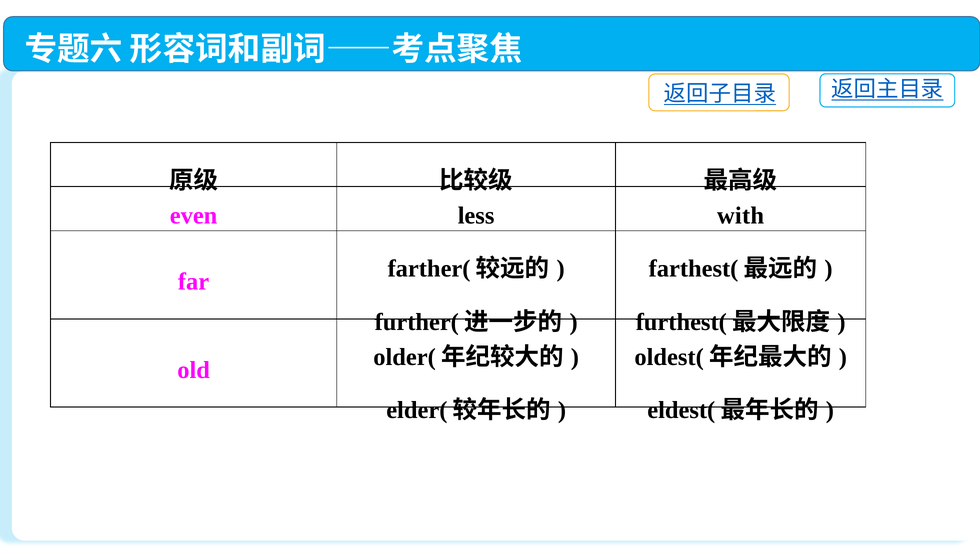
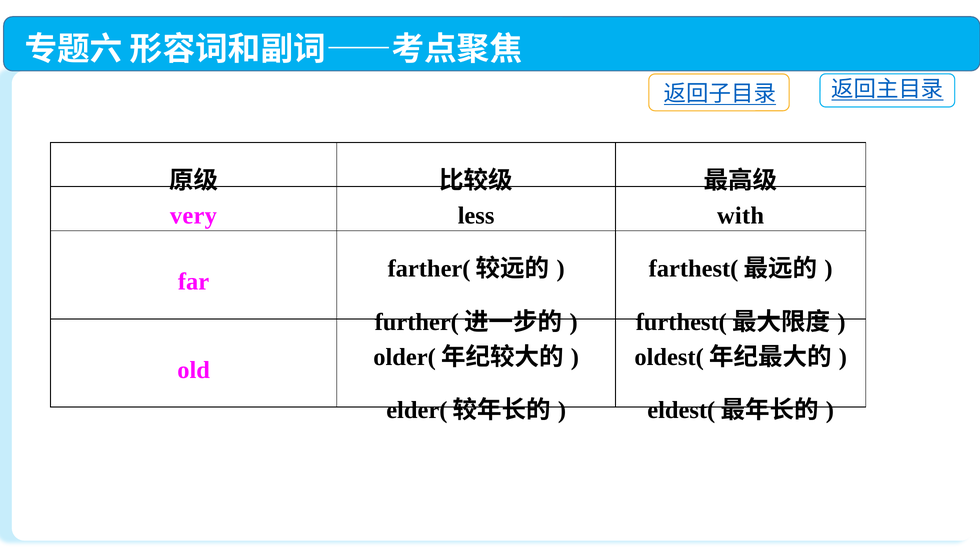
even: even -> very (193, 216)
